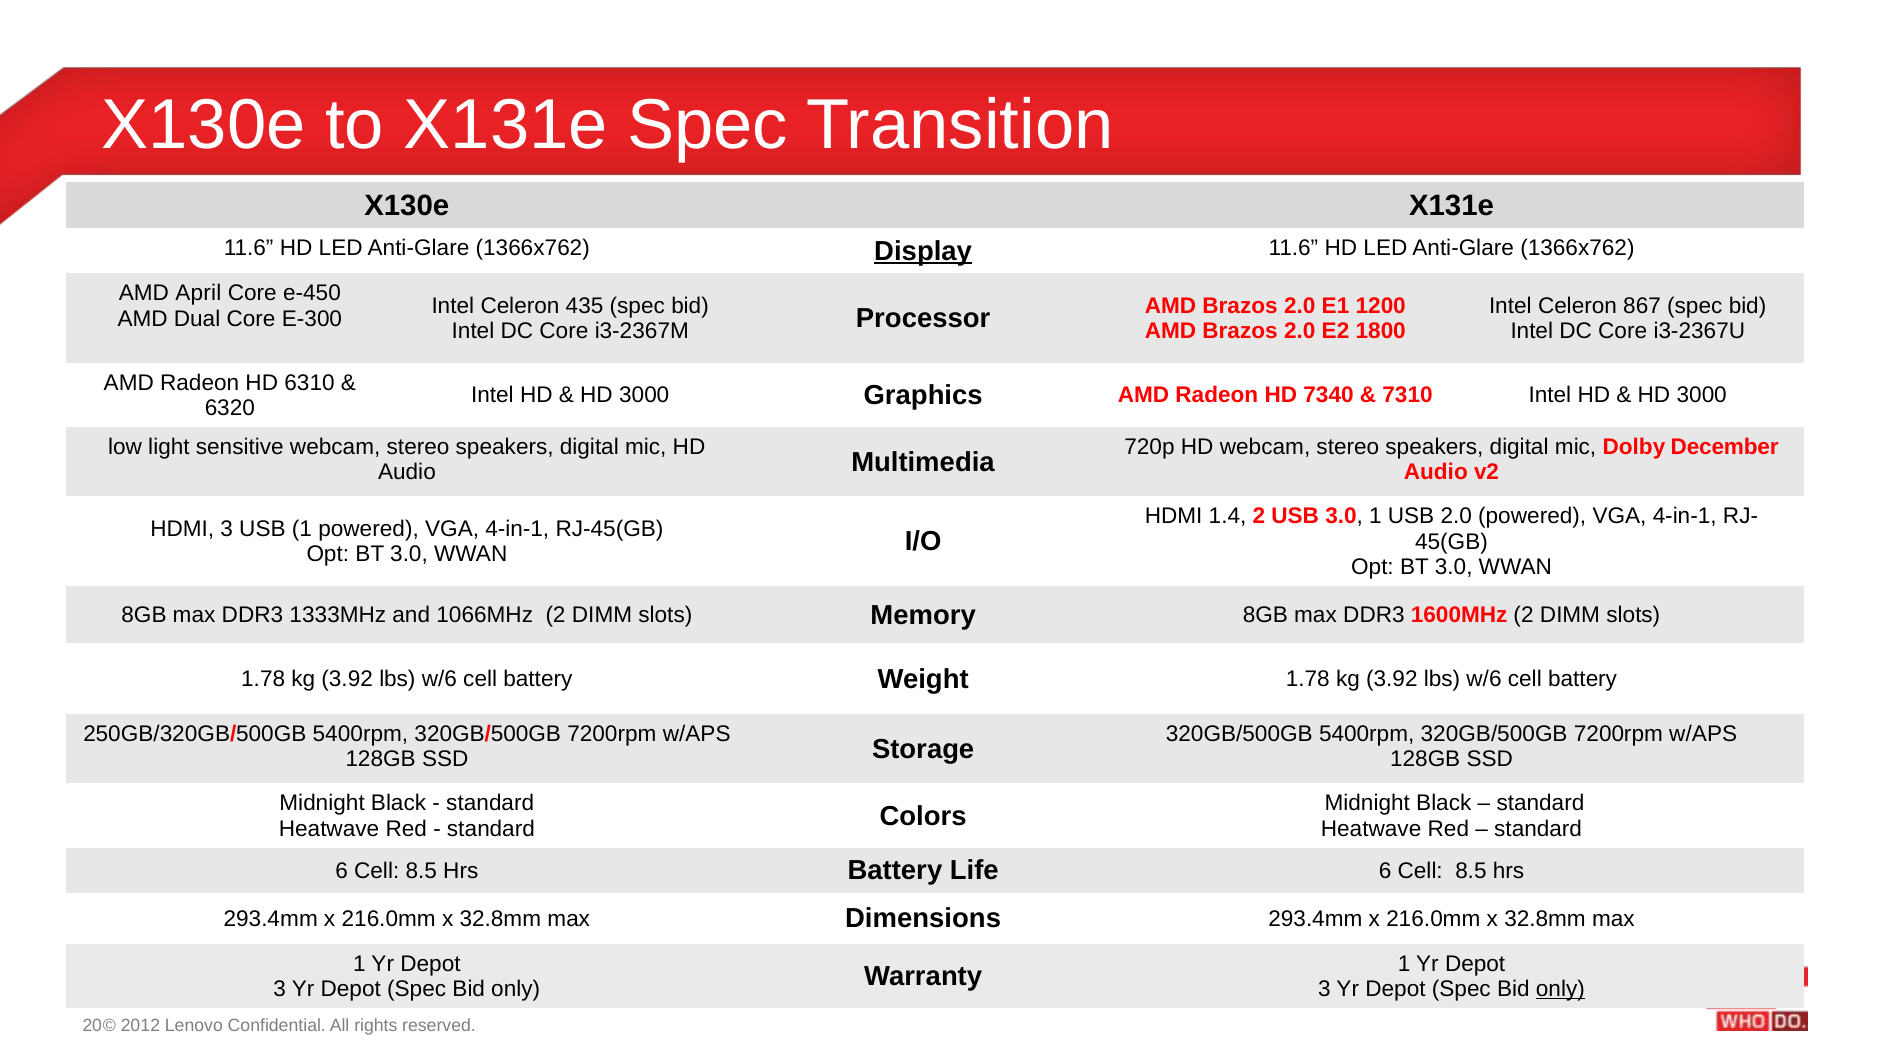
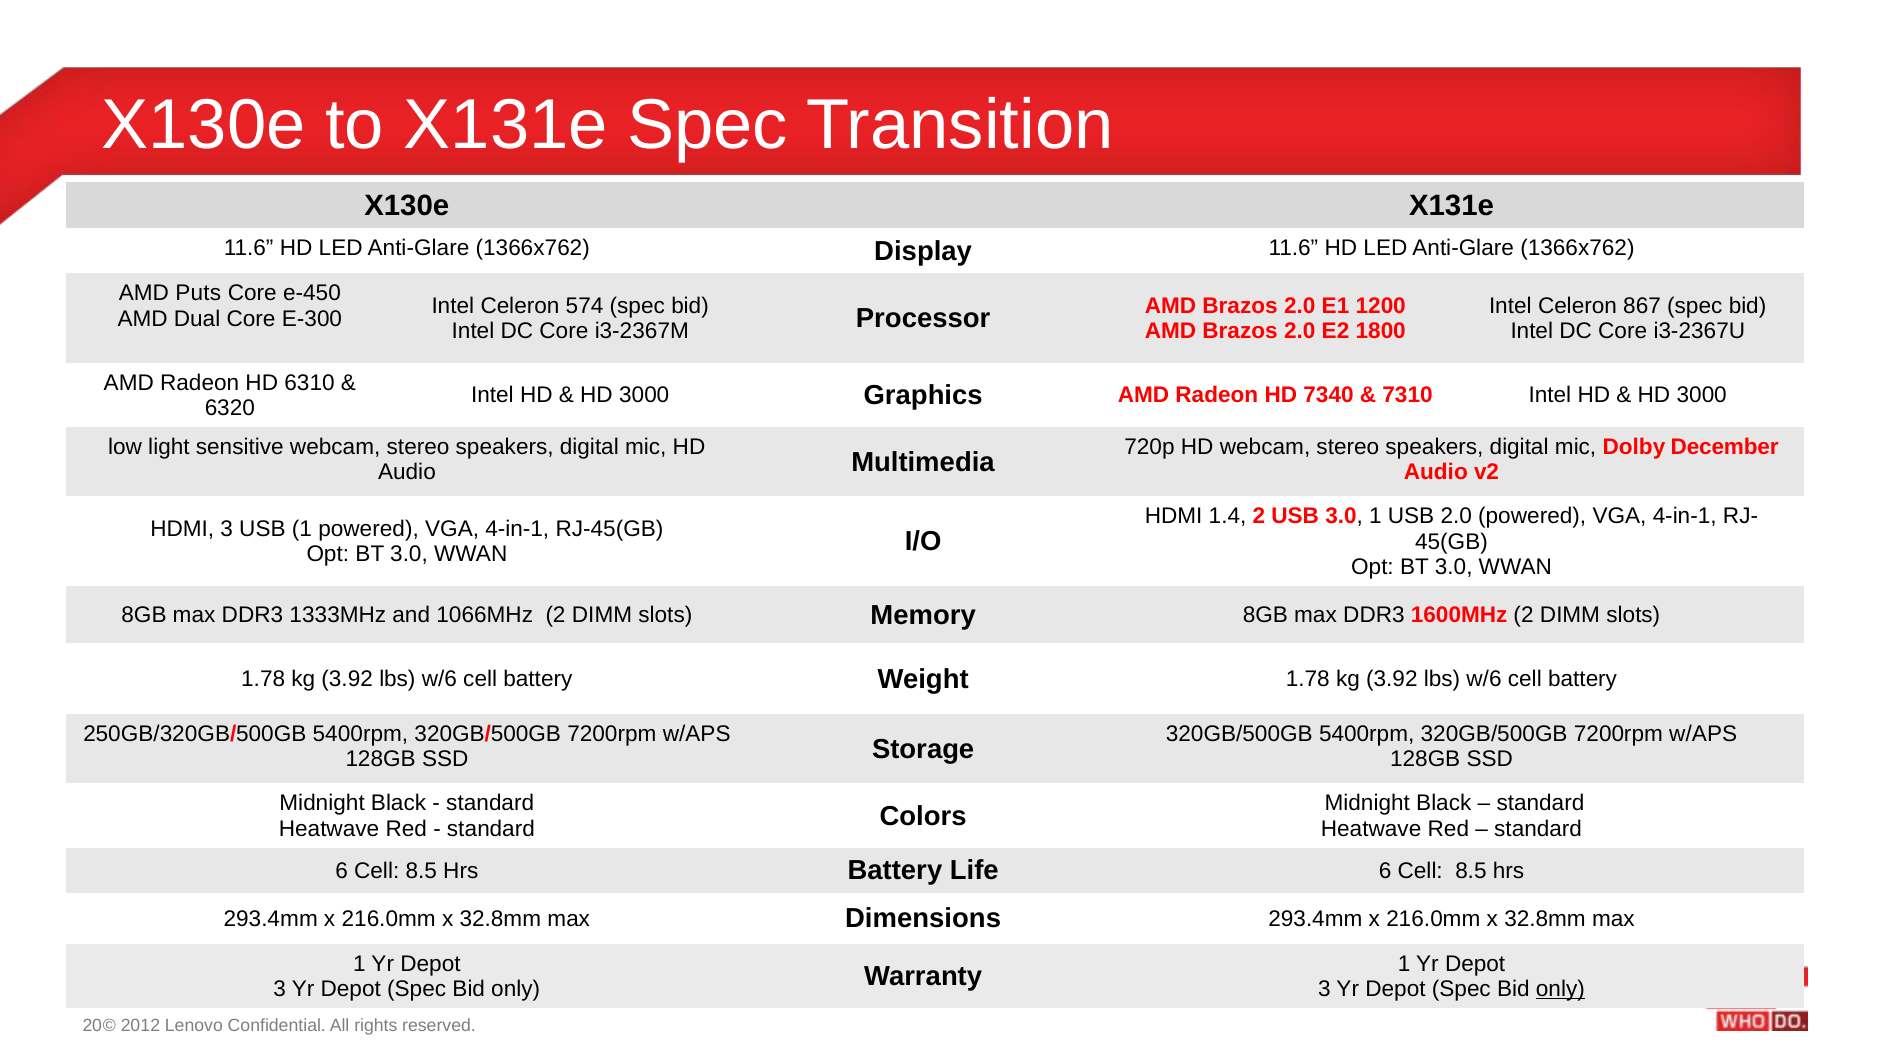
Display underline: present -> none (923, 251)
April: April -> Puts (198, 293)
435: 435 -> 574 (585, 306)
